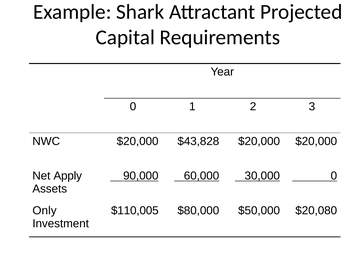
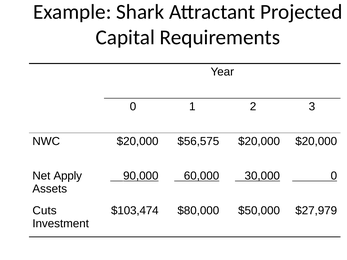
$43,828: $43,828 -> $56,575 (198, 141)
Only: Only -> Cuts (45, 211)
$110,005: $110,005 -> $103,474 (135, 211)
$20,080: $20,080 -> $27,979 (316, 211)
